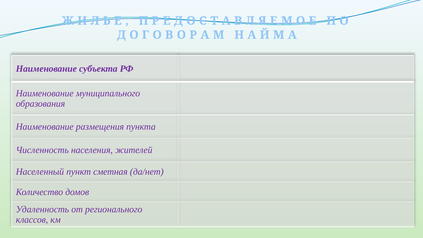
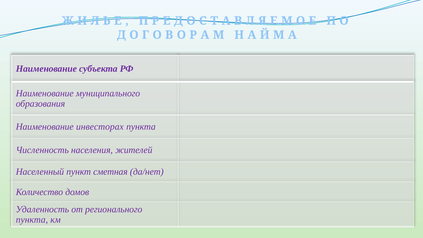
размещения: размещения -> инвесторах (100, 127)
классов: классов -> пункта (32, 220)
